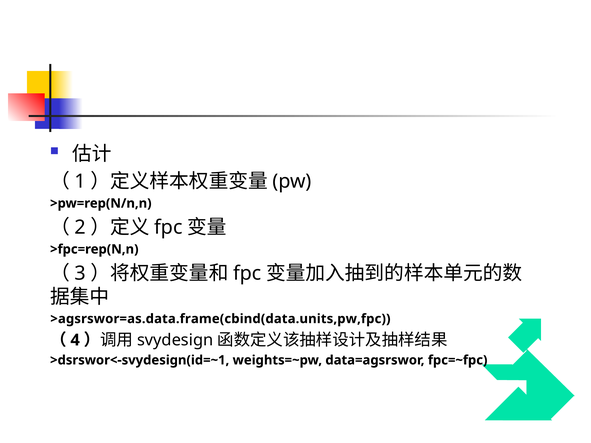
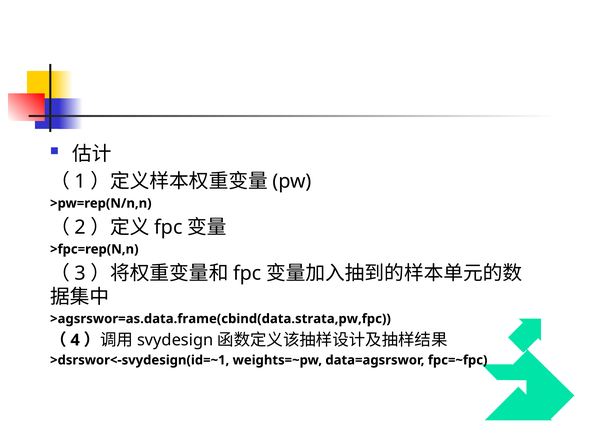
>agsrswor=as.data.frame(cbind(data.units,pw,fpc: >agsrswor=as.data.frame(cbind(data.units,pw,fpc -> >agsrswor=as.data.frame(cbind(data.strata,pw,fpc (220, 319)
